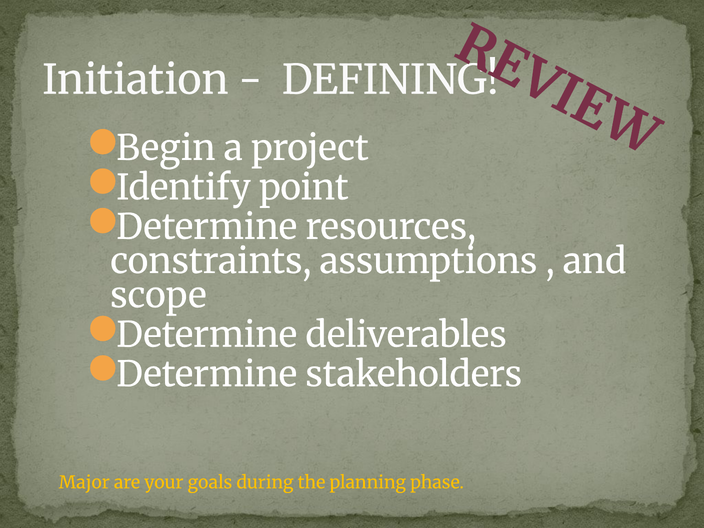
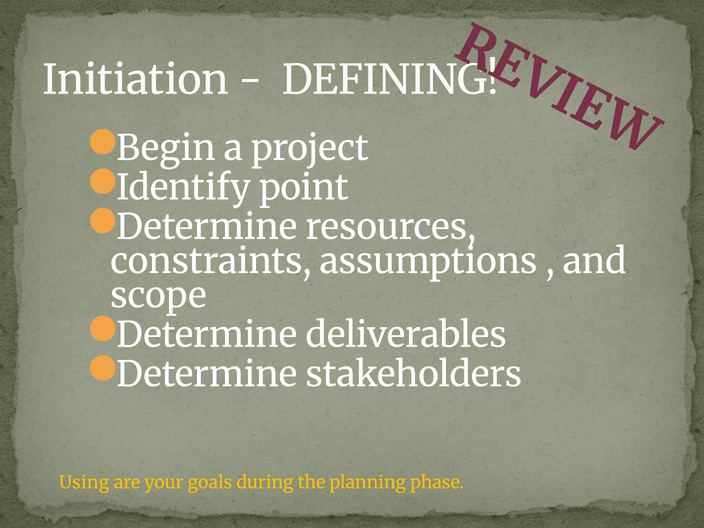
Major: Major -> Using (84, 483)
